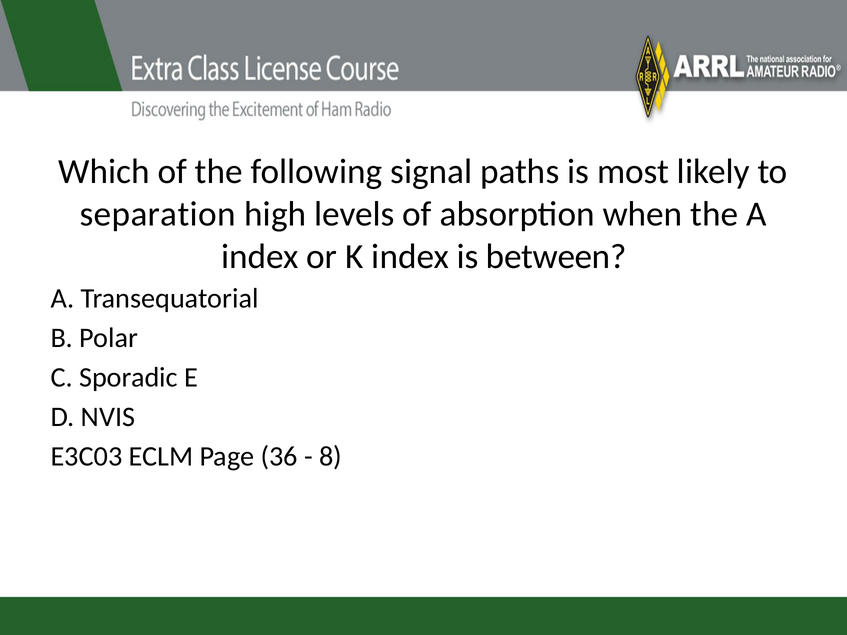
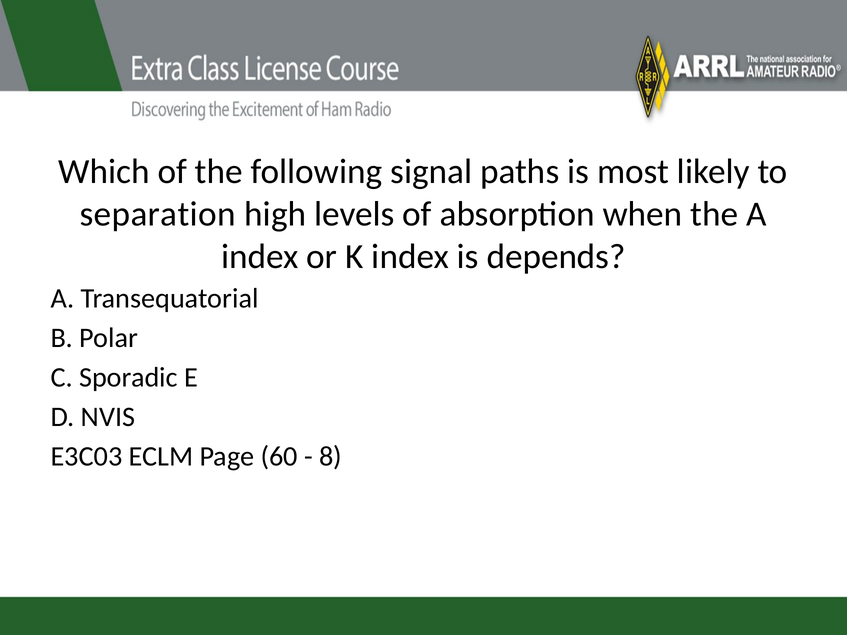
between: between -> depends (556, 256)
36: 36 -> 60 (279, 456)
